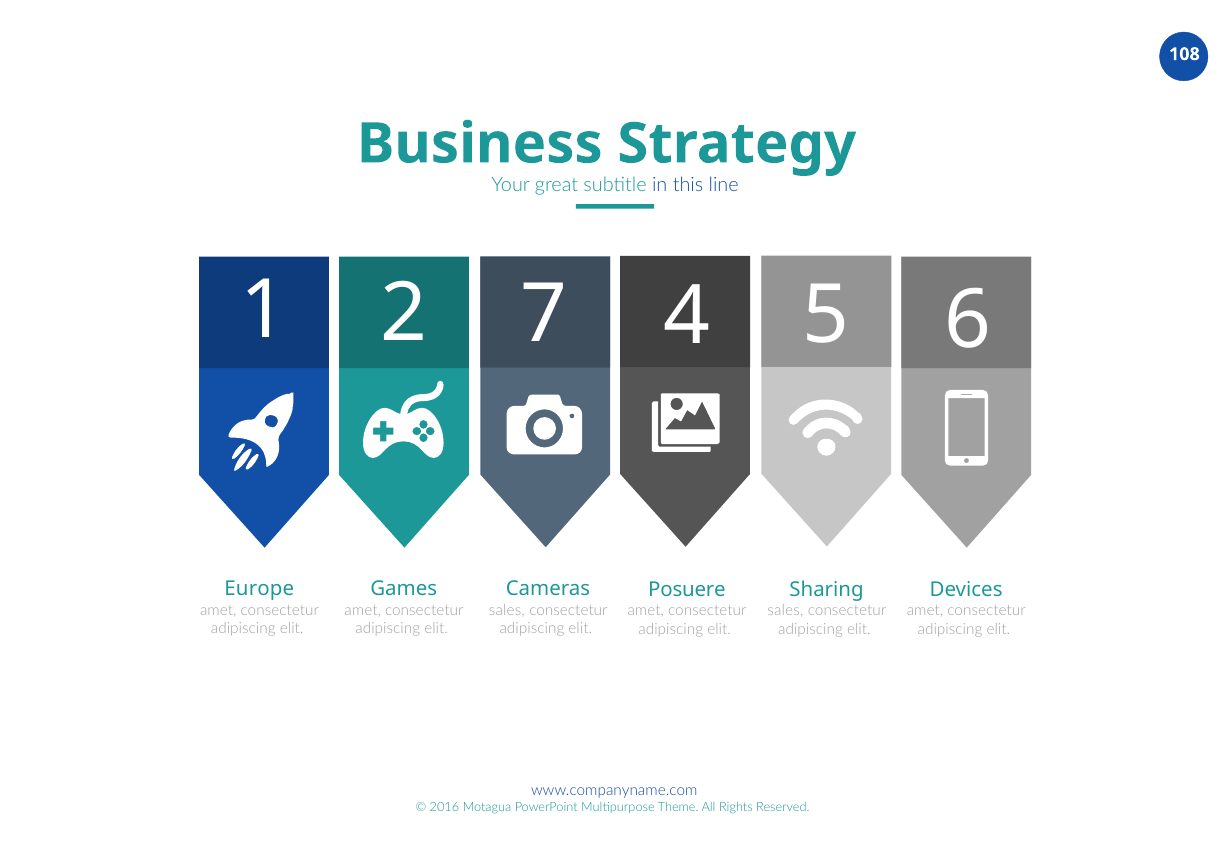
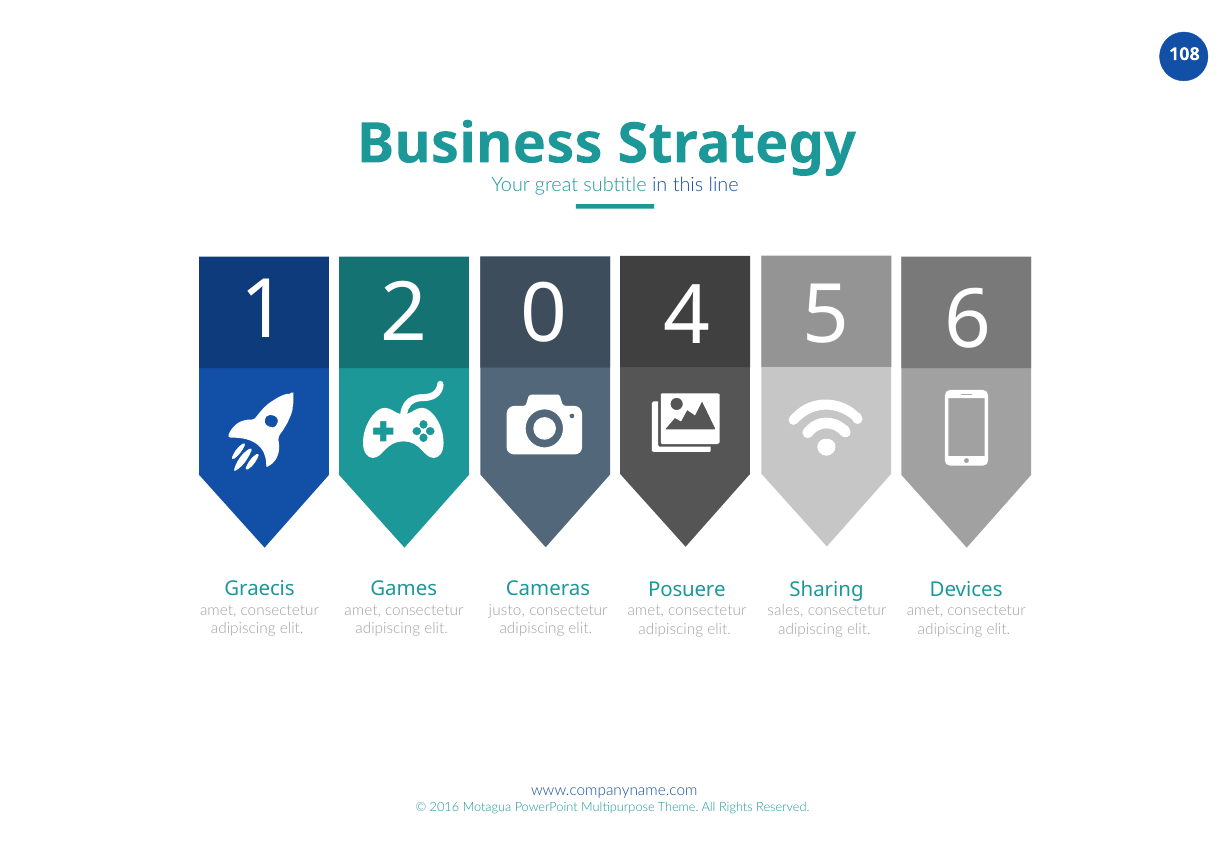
7: 7 -> 0 (544, 315)
Europe: Europe -> Graecis (259, 589)
sales: sales -> justo (507, 610)
